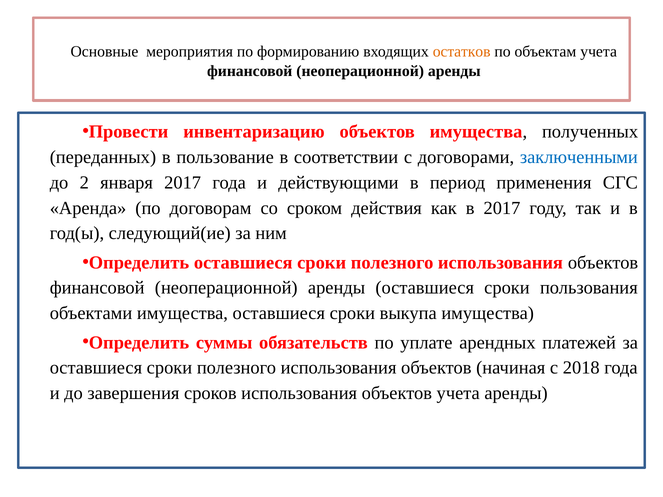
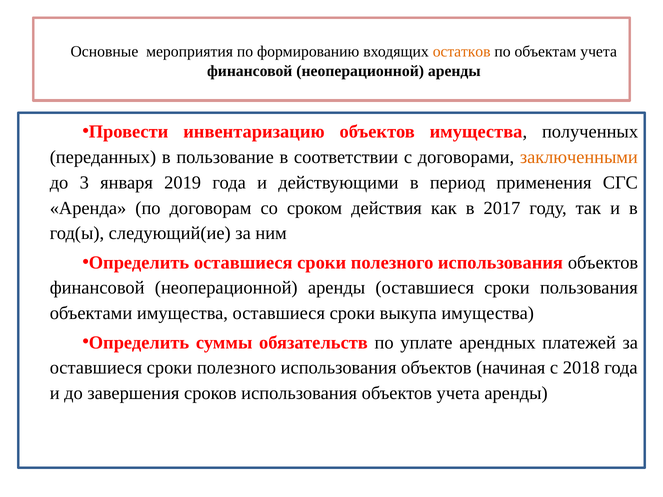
заключенными colour: blue -> orange (579, 157)
2: 2 -> 3 (84, 183)
января 2017: 2017 -> 2019 (183, 183)
